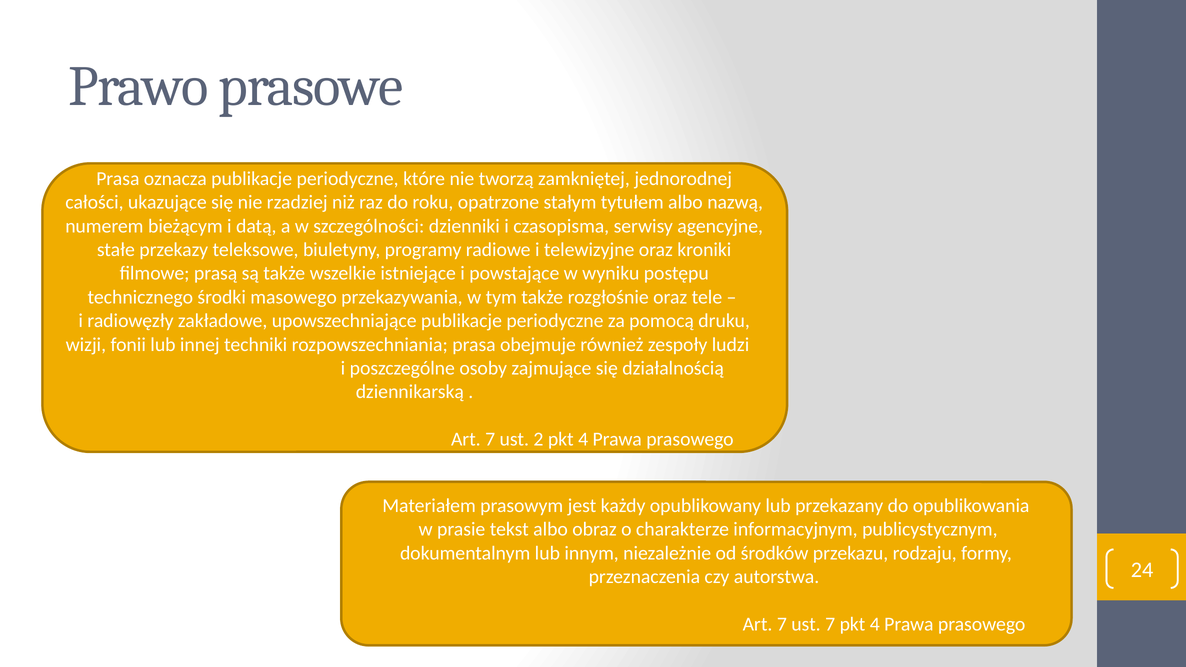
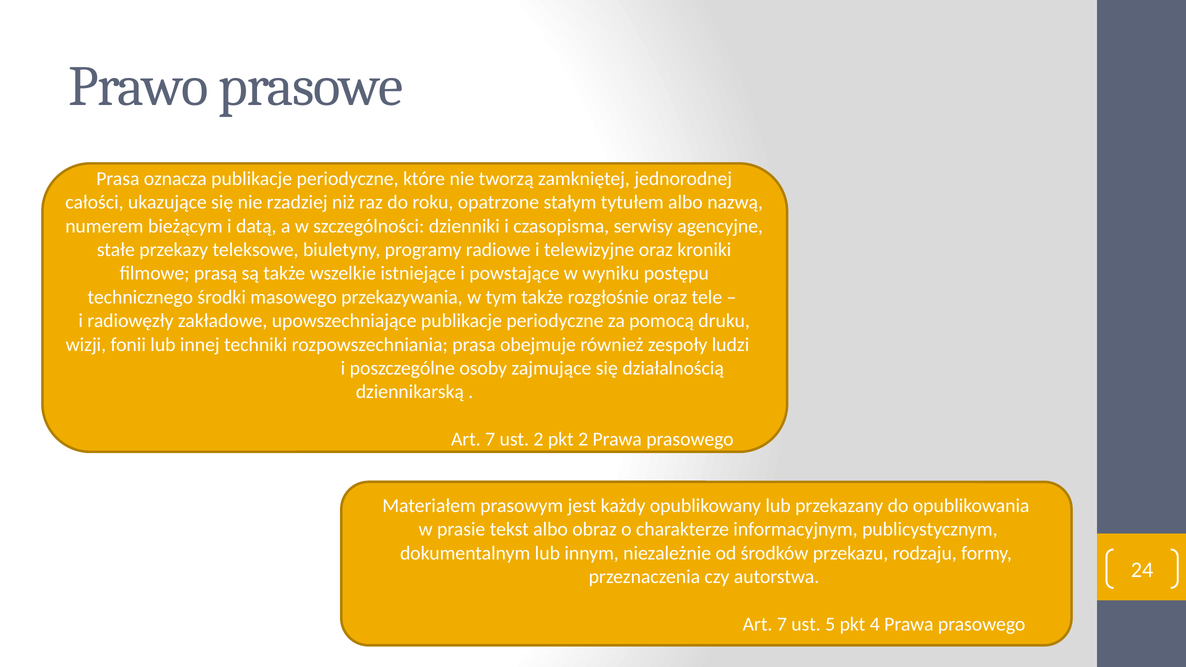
2 pkt 4: 4 -> 2 (583, 439)
ust 7: 7 -> 5 (830, 624)
